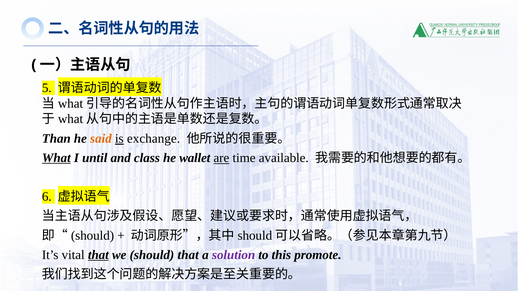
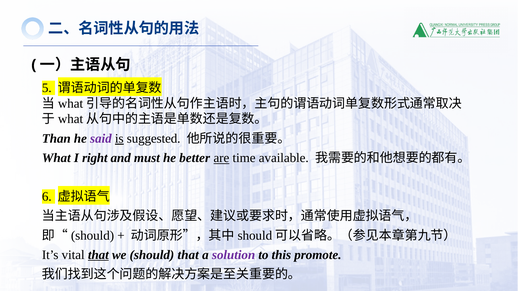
said colour: orange -> purple (101, 139)
exchange: exchange -> suggested (154, 139)
What underline: present -> none (56, 158)
until: until -> right (95, 158)
class: class -> must (147, 158)
wallet: wallet -> better (195, 158)
